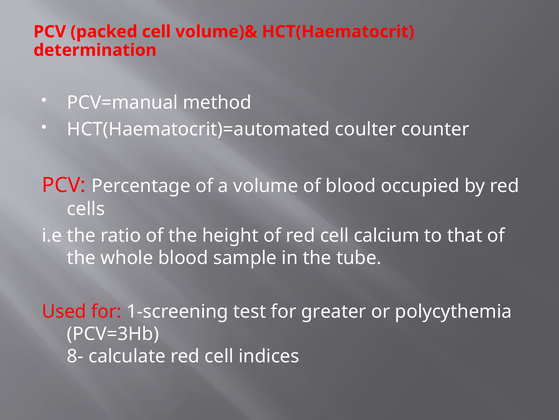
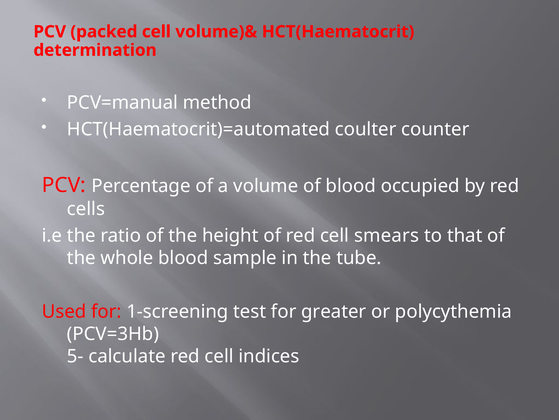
calcium: calcium -> smears (387, 235)
8-: 8- -> 5- (75, 356)
